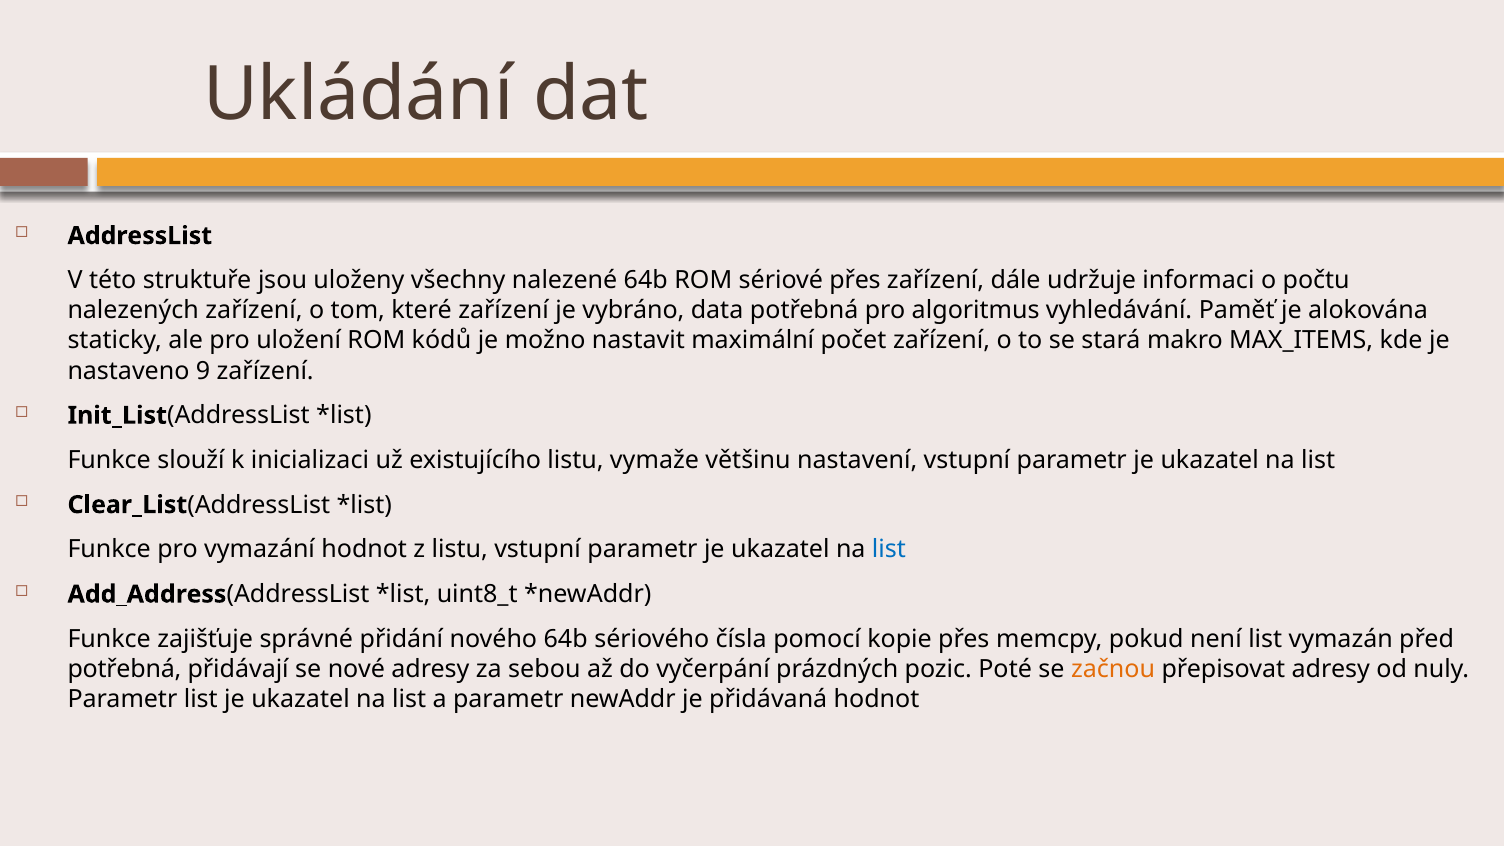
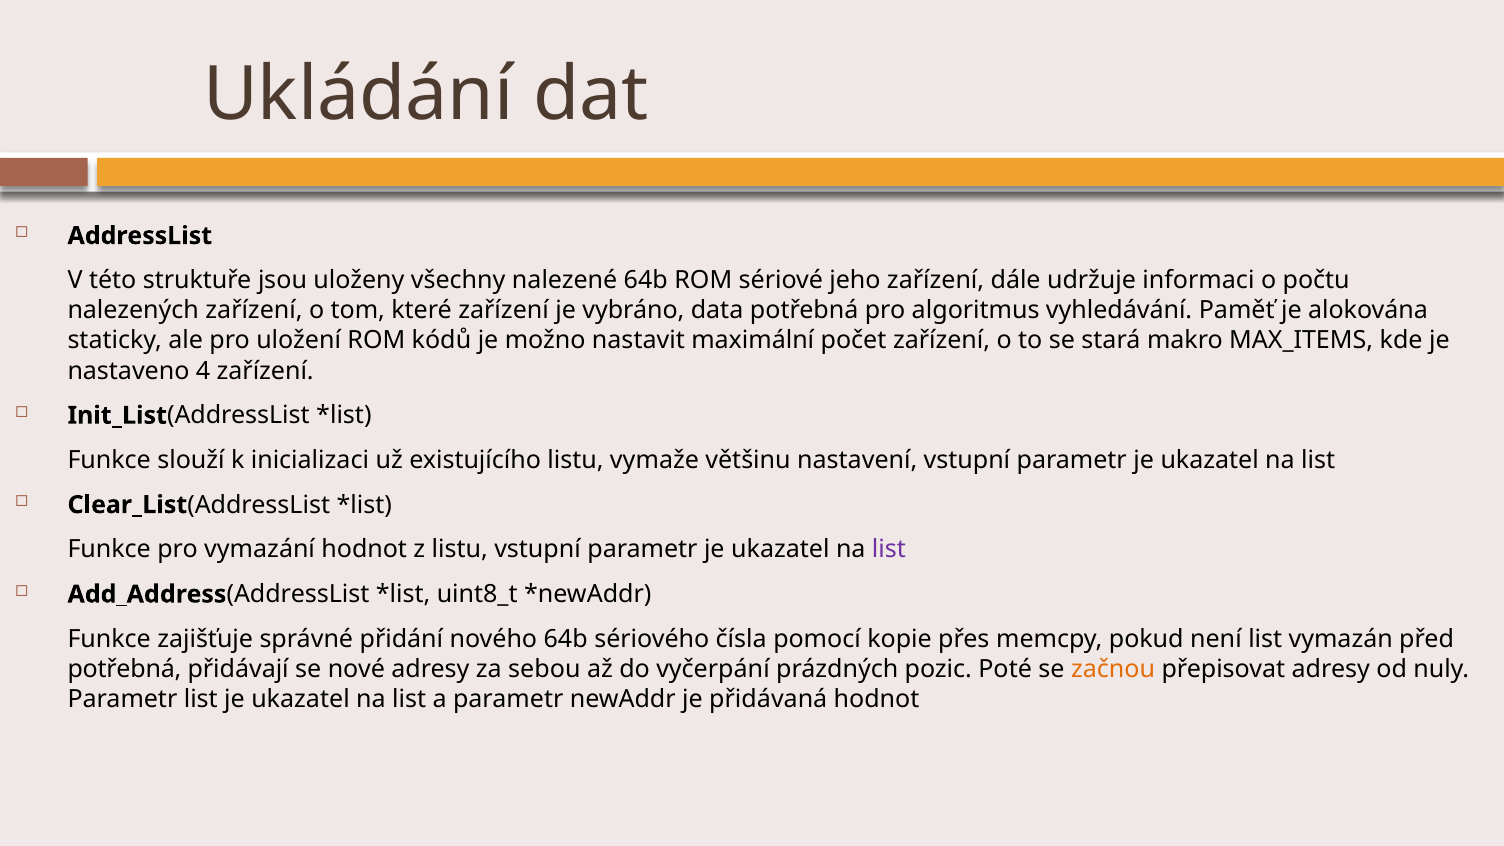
sériové přes: přes -> jeho (855, 281)
9: 9 -> 4 (203, 371)
list colour: blue -> purple (889, 550)
